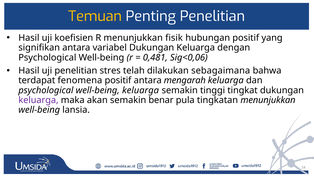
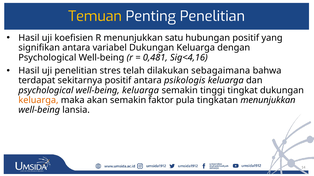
fisik: fisik -> satu (174, 38)
Sig<0,06: Sig<0,06 -> Sig<4,16 (189, 58)
fenomena: fenomena -> sekitarnya (80, 81)
mengarah: mengarah -> psikologis (185, 81)
keluarga colour: purple -> orange (38, 100)
benar: benar -> faktor (161, 100)
